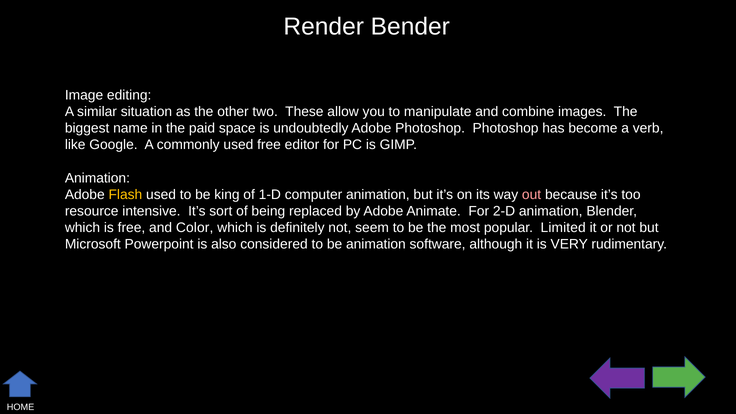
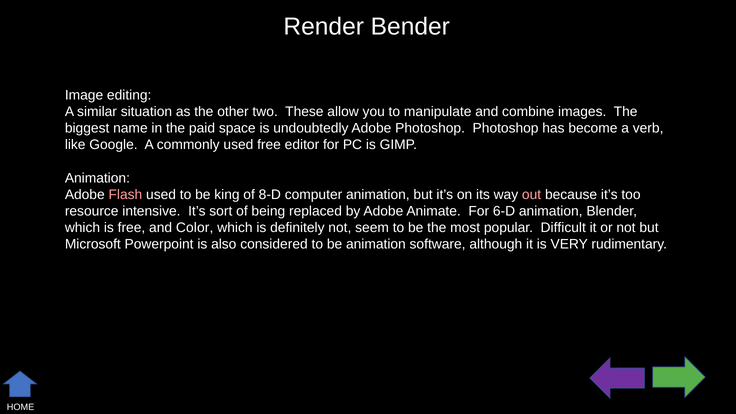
Flash colour: yellow -> pink (125, 195)
1-D: 1-D -> 8-D (270, 195)
2-D: 2-D -> 6-D (504, 211)
Limited: Limited -> Difficult (563, 228)
